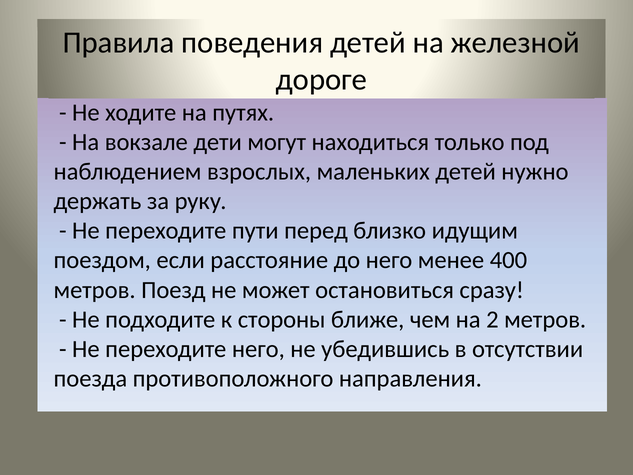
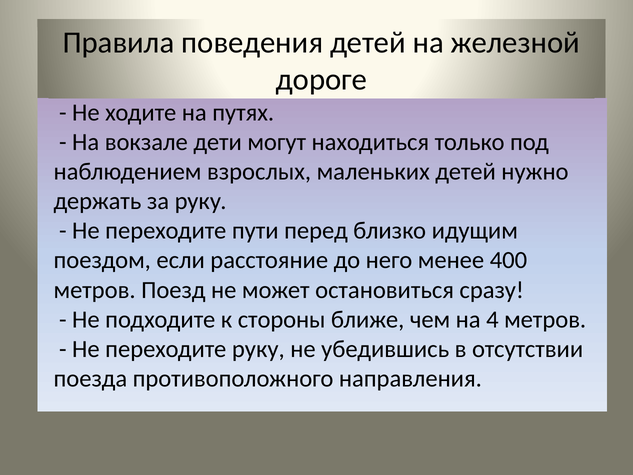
2: 2 -> 4 (492, 319)
переходите него: него -> руку (258, 349)
